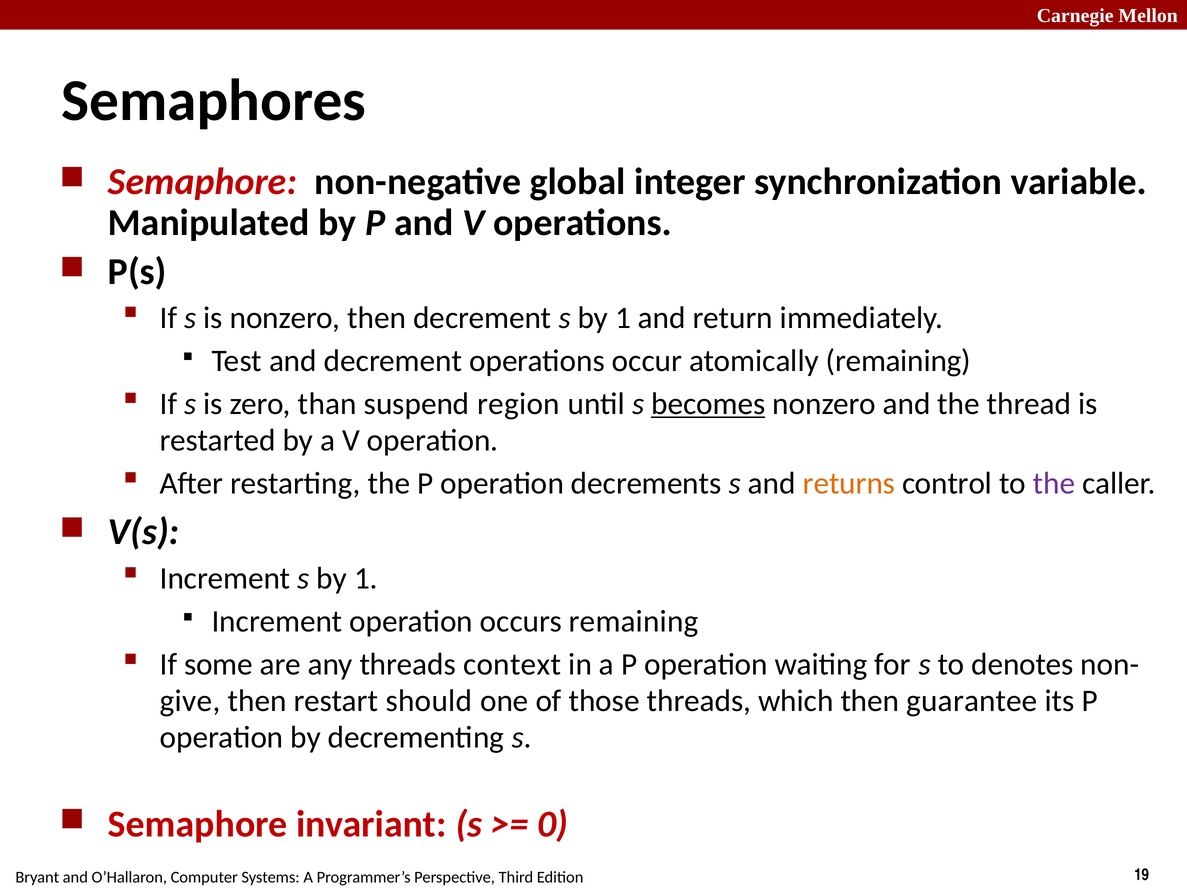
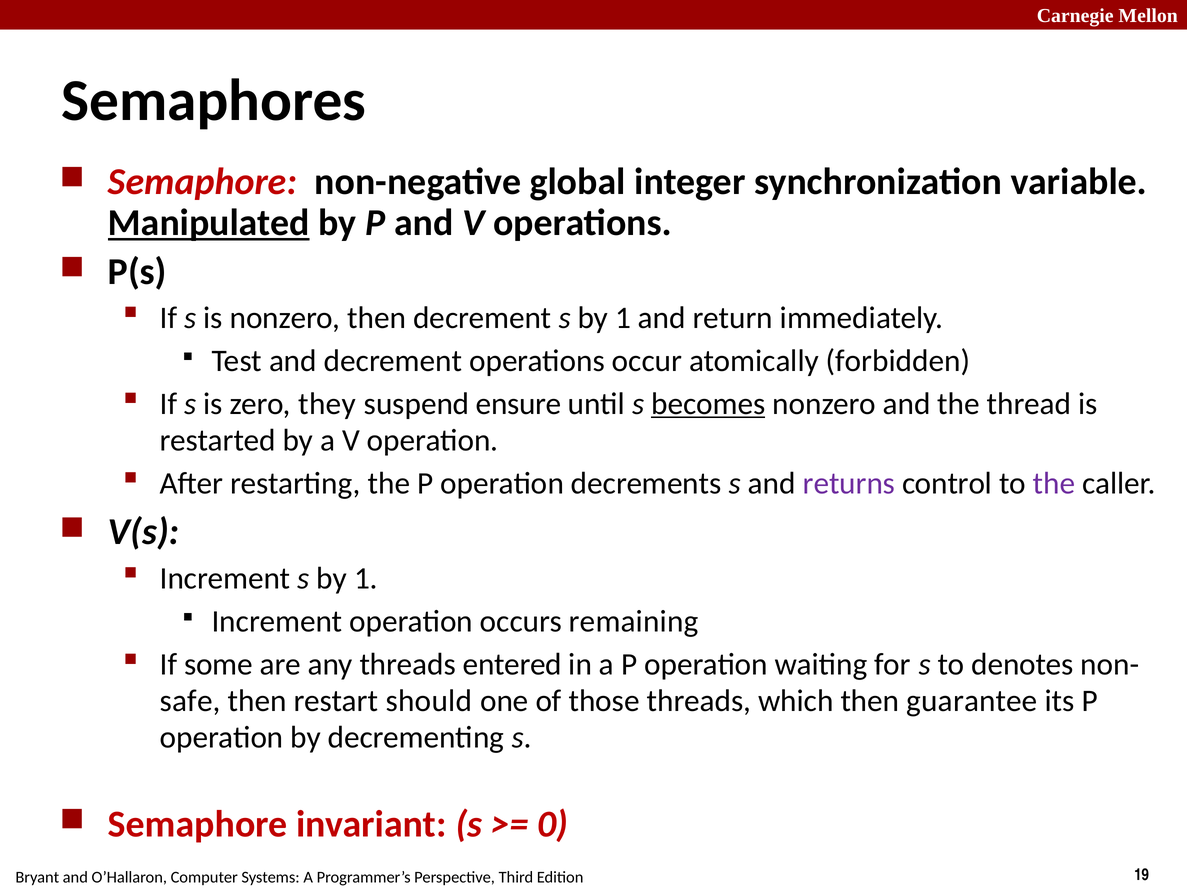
Manipulated underline: none -> present (209, 223)
atomically remaining: remaining -> forbidden (898, 361)
than: than -> they (327, 404)
region: region -> ensure (519, 404)
returns colour: orange -> purple (849, 483)
context: context -> entered (512, 665)
give: give -> safe (190, 701)
